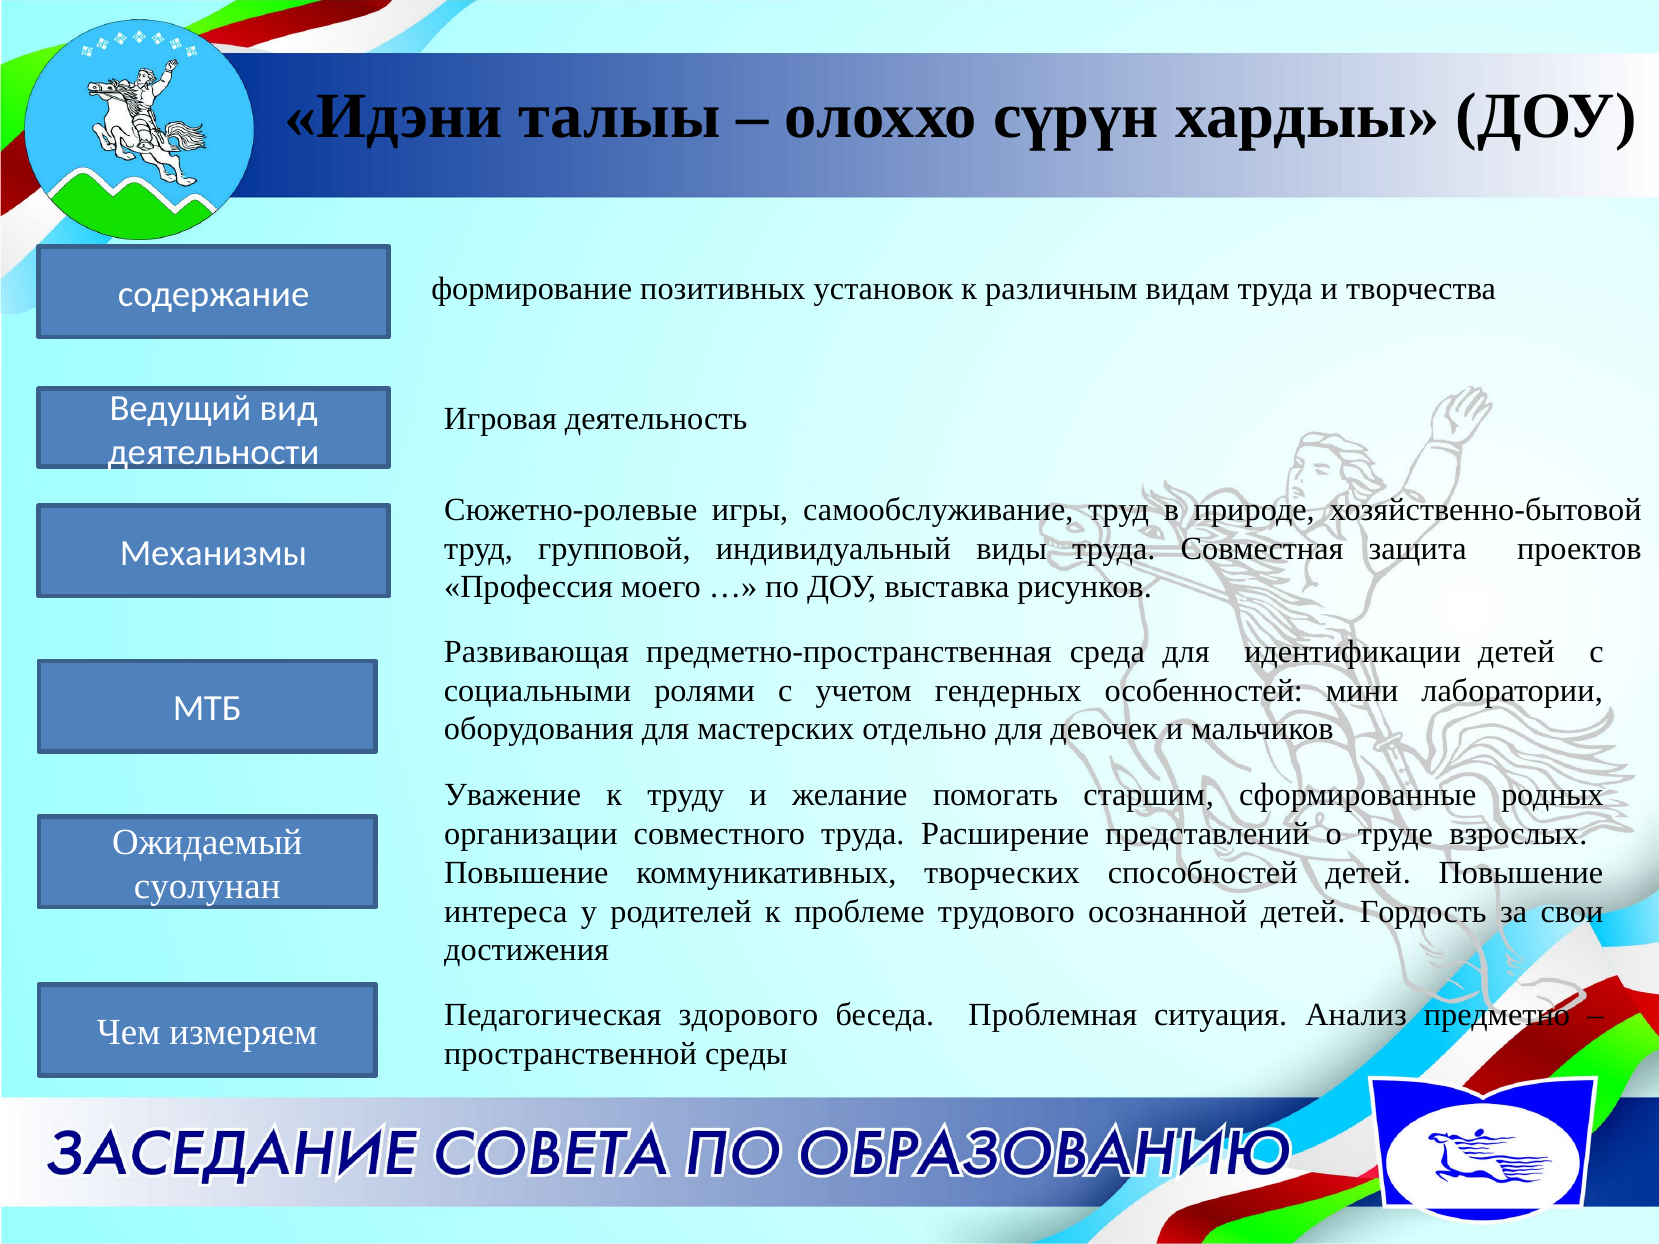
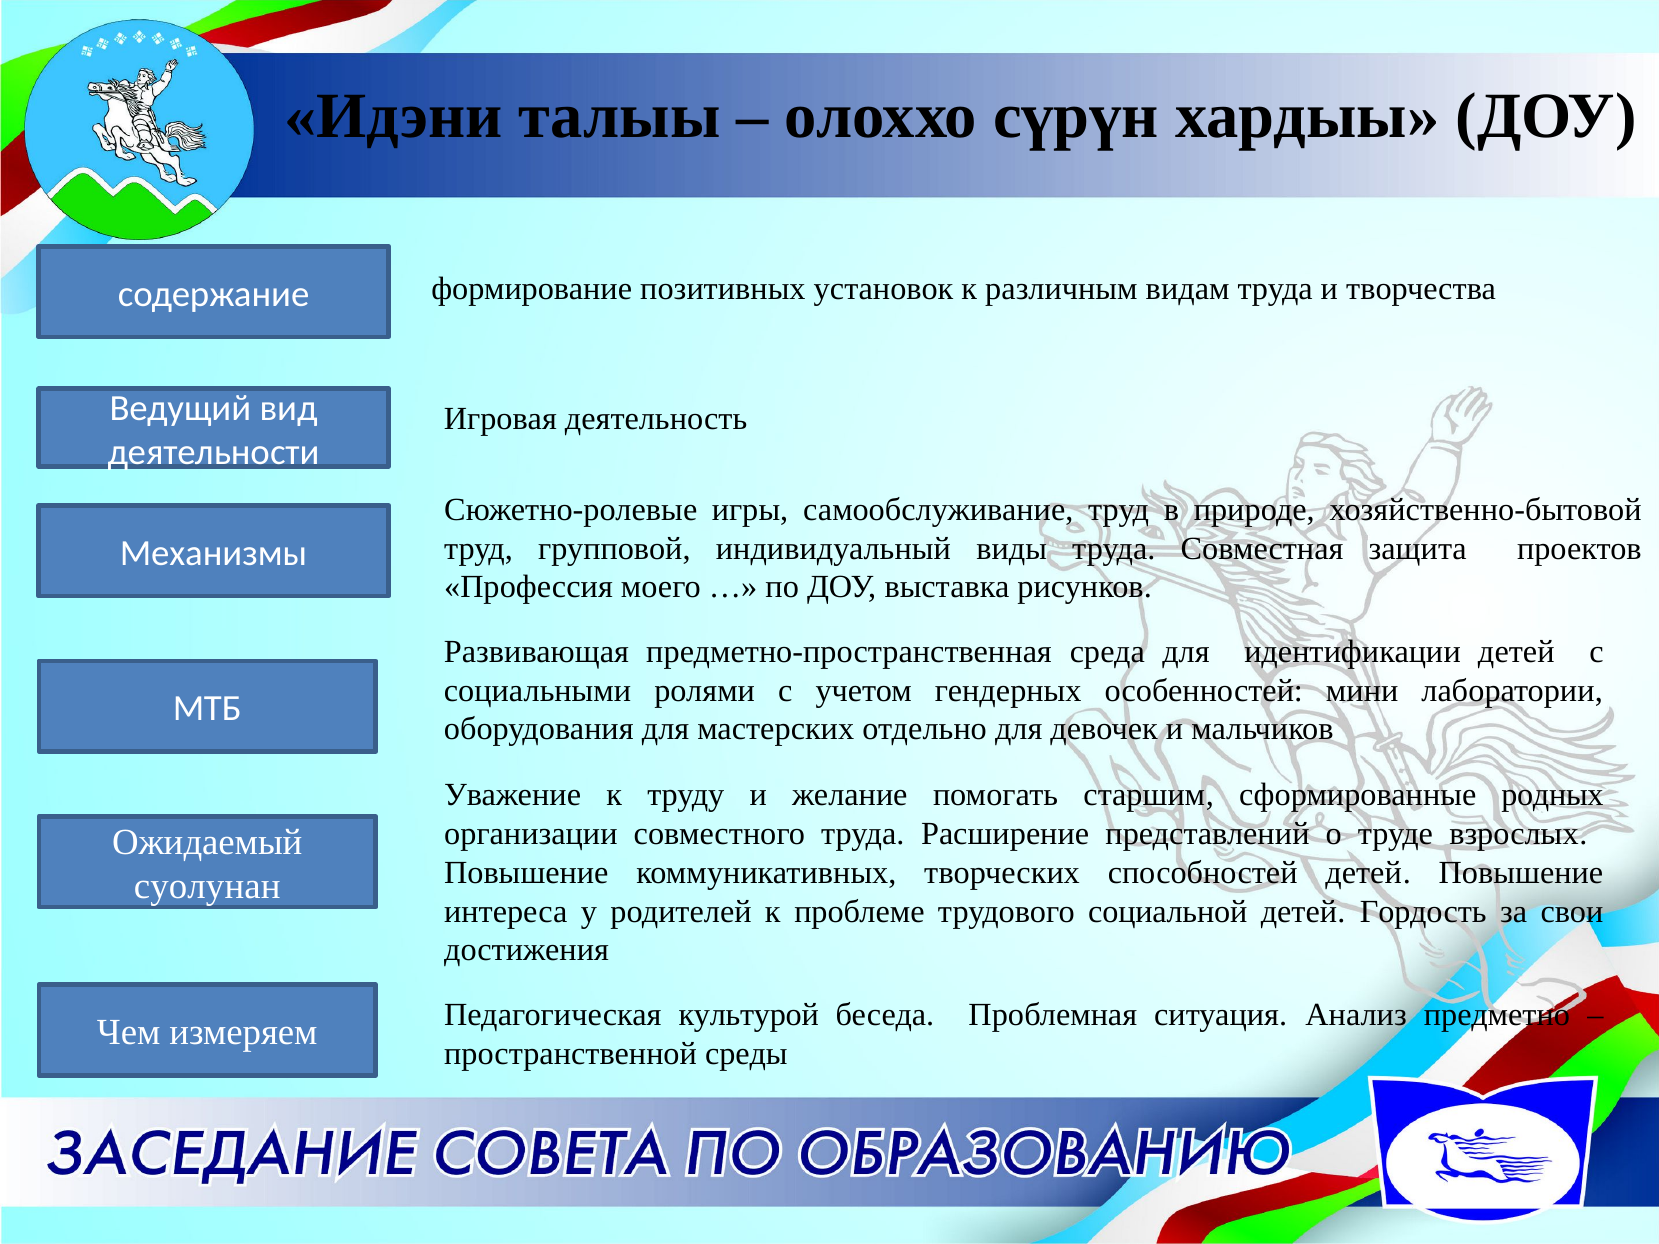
осознанной: осознанной -> социальной (1168, 912)
здорового: здорового -> культурой (749, 1015)
